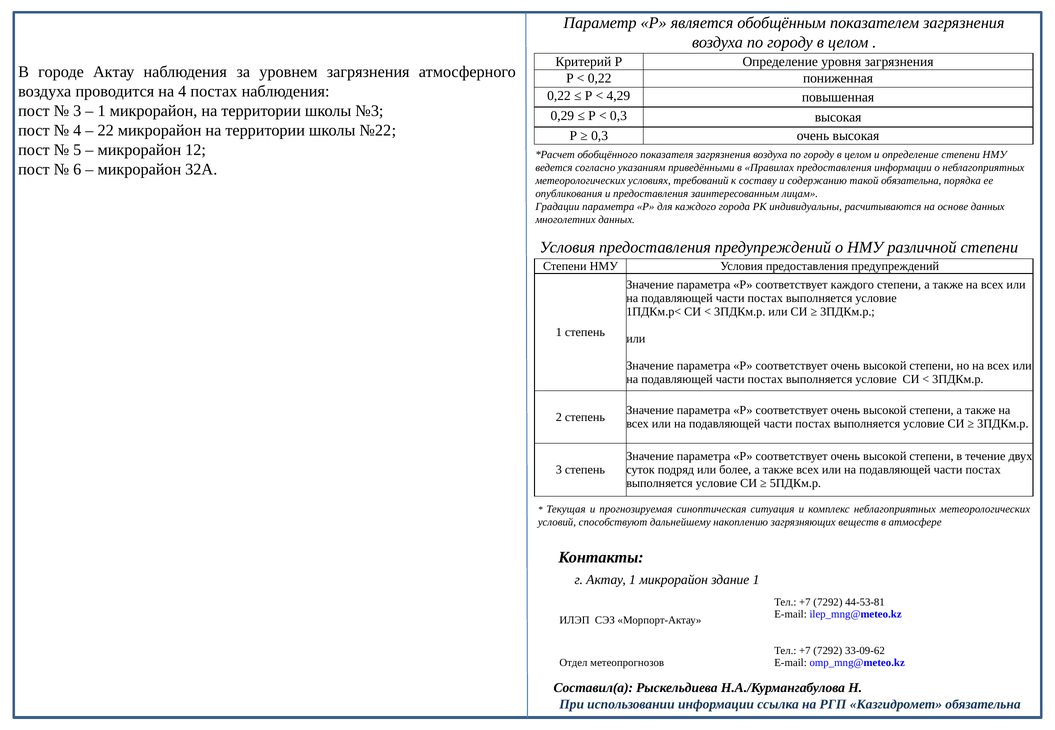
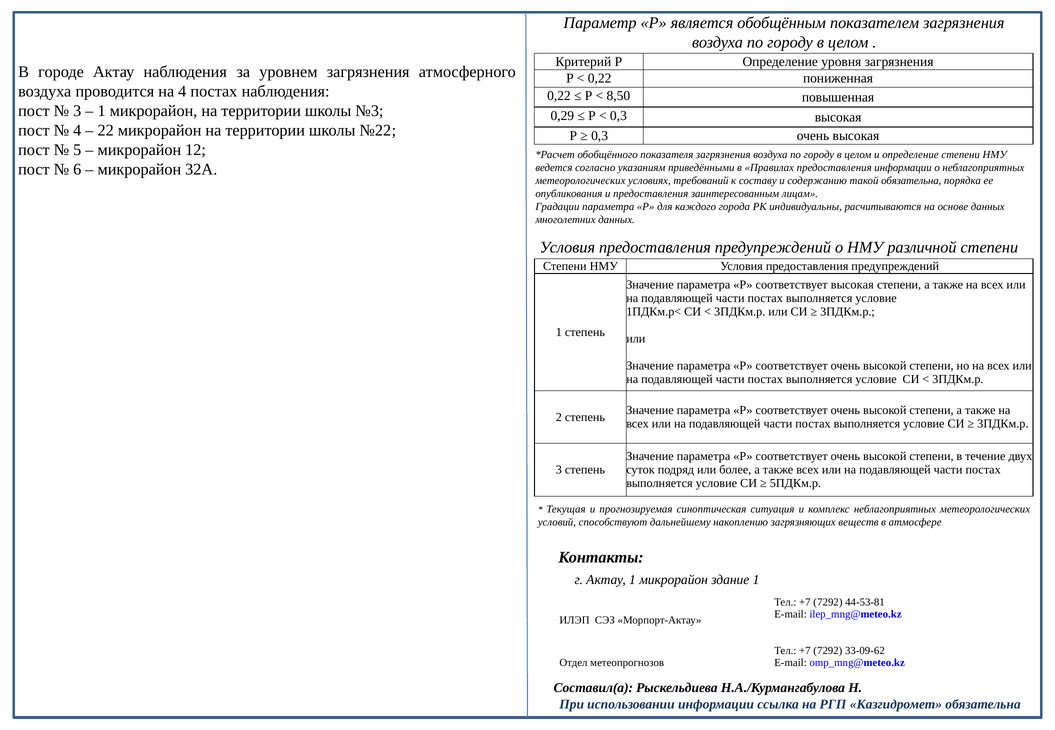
4,29: 4,29 -> 8,50 (618, 96)
соответствует каждого: каждого -> высокая (852, 285)
